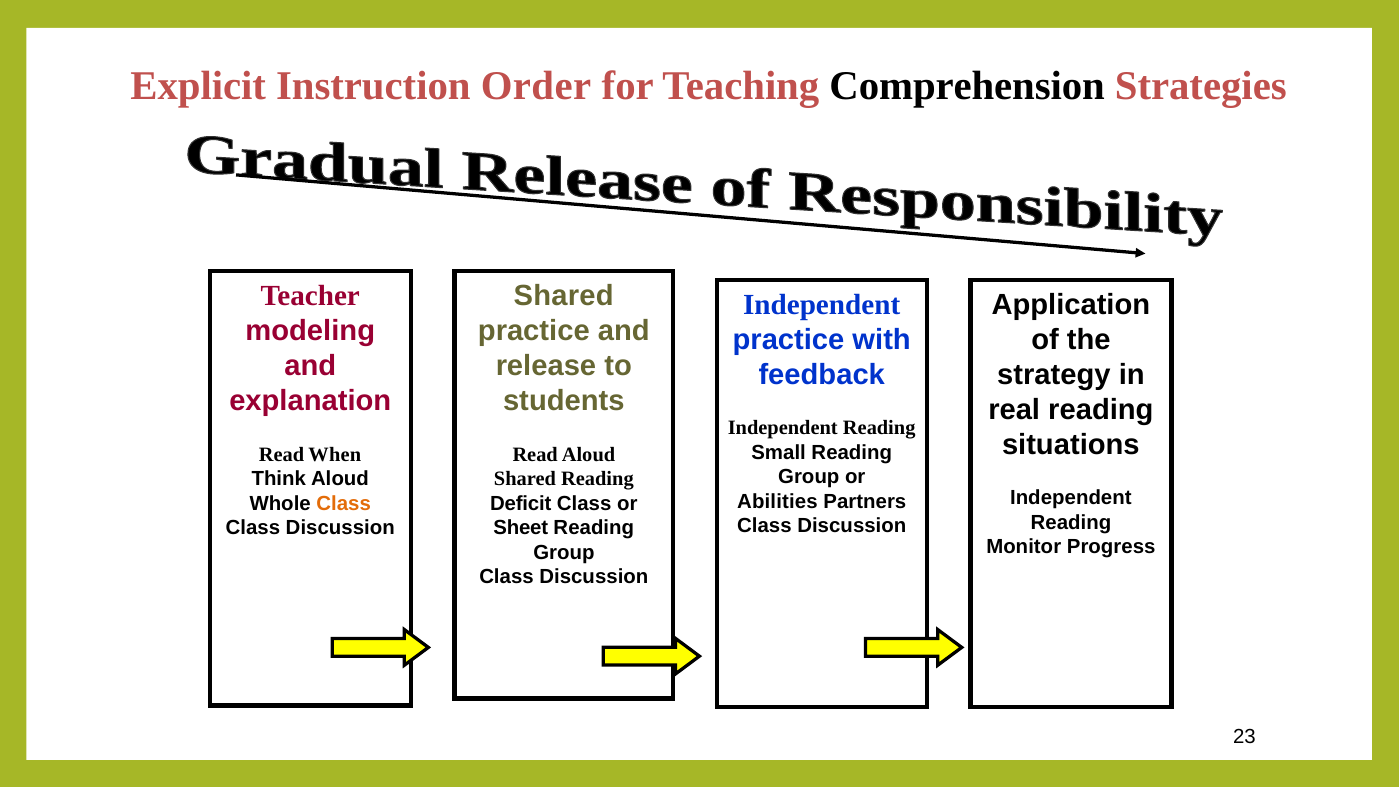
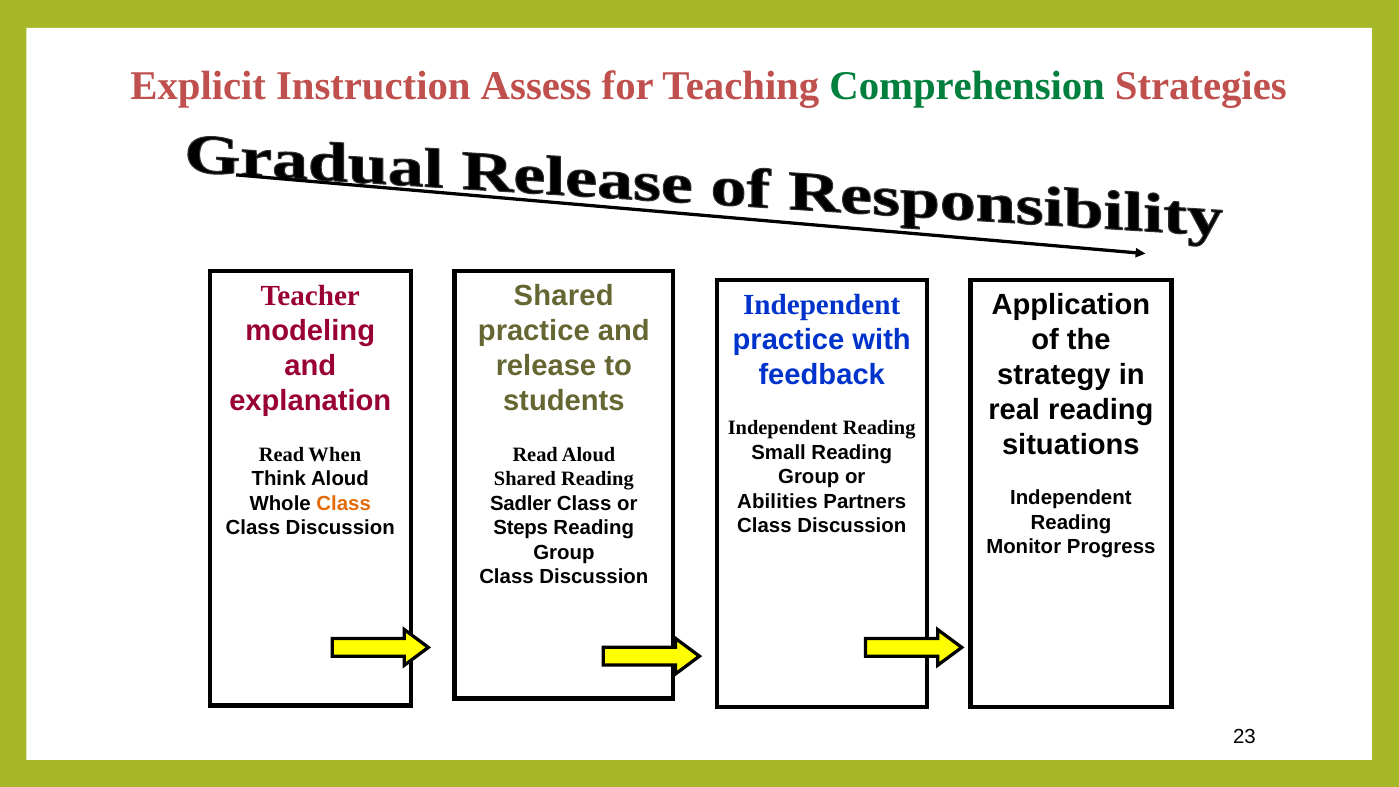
Order: Order -> Assess (536, 86)
Comprehension colour: black -> green (967, 86)
Deficit: Deficit -> Sadler (521, 503)
Sheet: Sheet -> Steps (521, 528)
